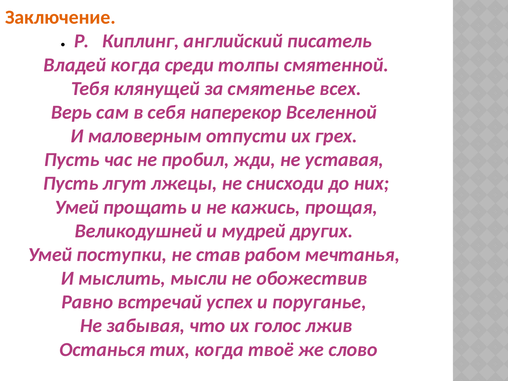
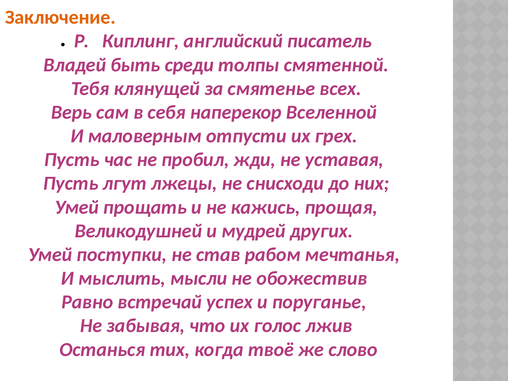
Владей когда: когда -> быть (135, 65)
